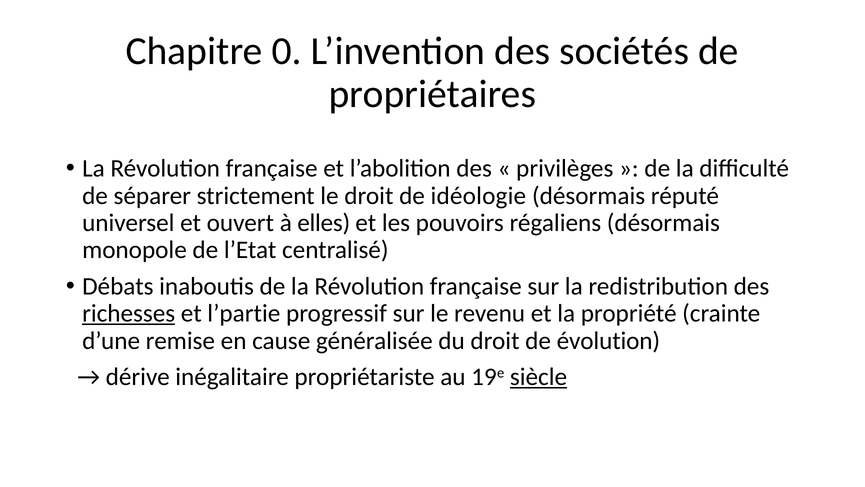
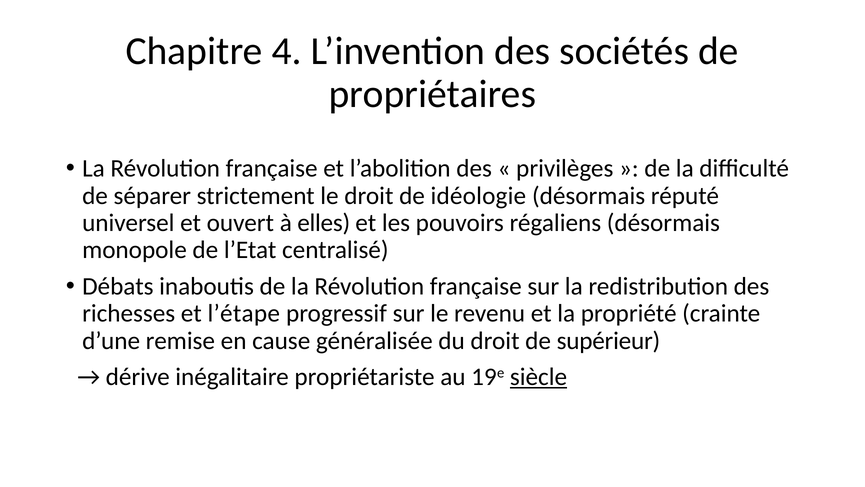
0: 0 -> 4 (287, 51)
richesses underline: present -> none (129, 313)
l’partie: l’partie -> l’étape (244, 313)
évolution: évolution -> supérieur (608, 341)
